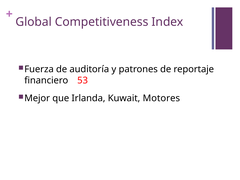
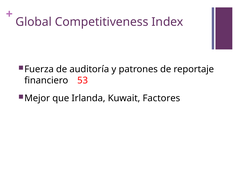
Motores: Motores -> Factores (161, 98)
